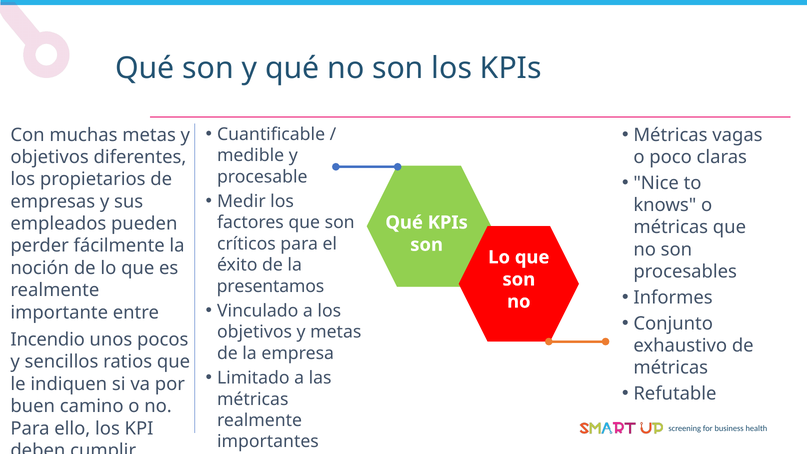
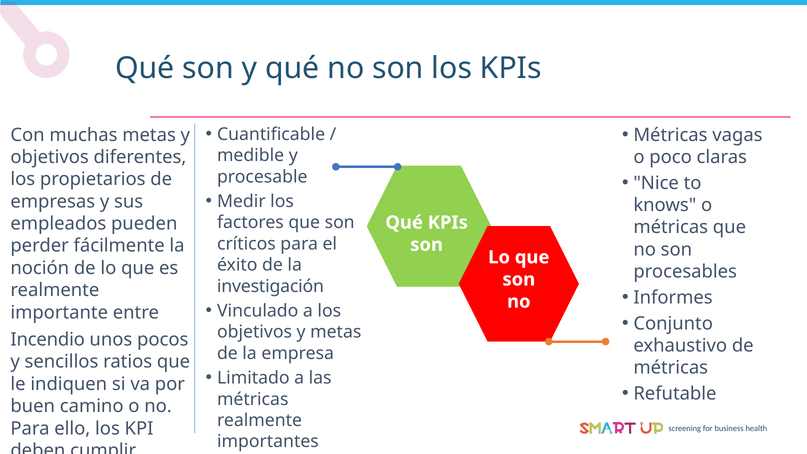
presentamos: presentamos -> investigación (270, 286)
